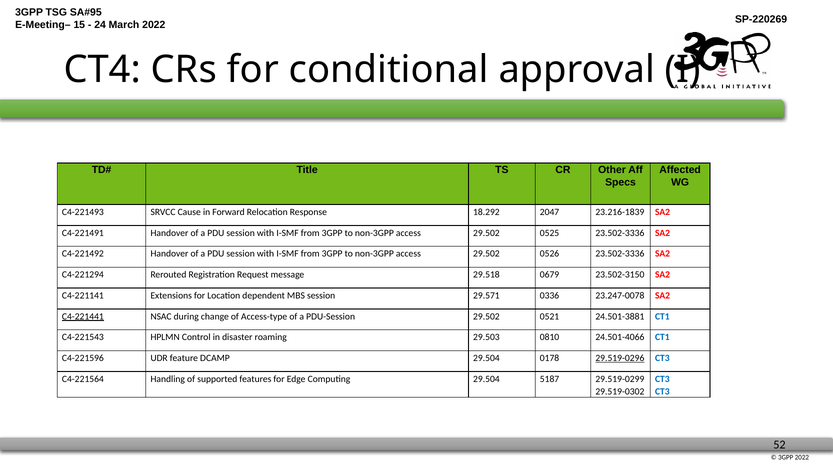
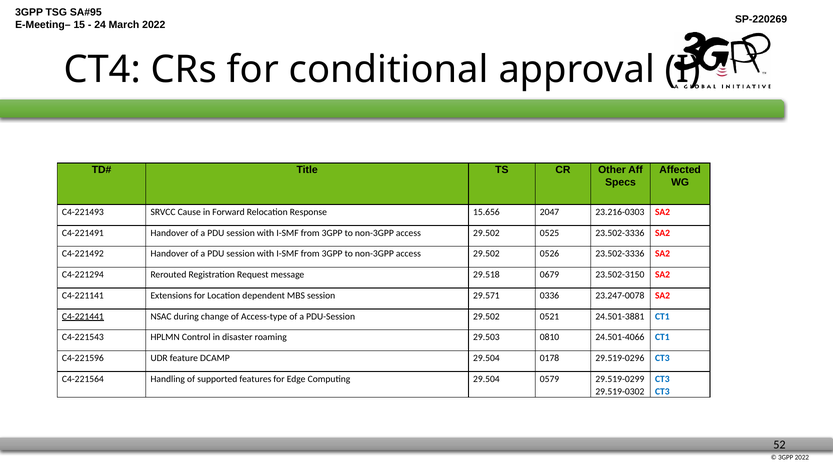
18.292: 18.292 -> 15.656 (486, 212)
23.216-1839: 23.216-1839 -> 23.216-0303 (620, 212)
29.519-0296 underline: present -> none (620, 359)
5187: 5187 -> 0579 (550, 379)
